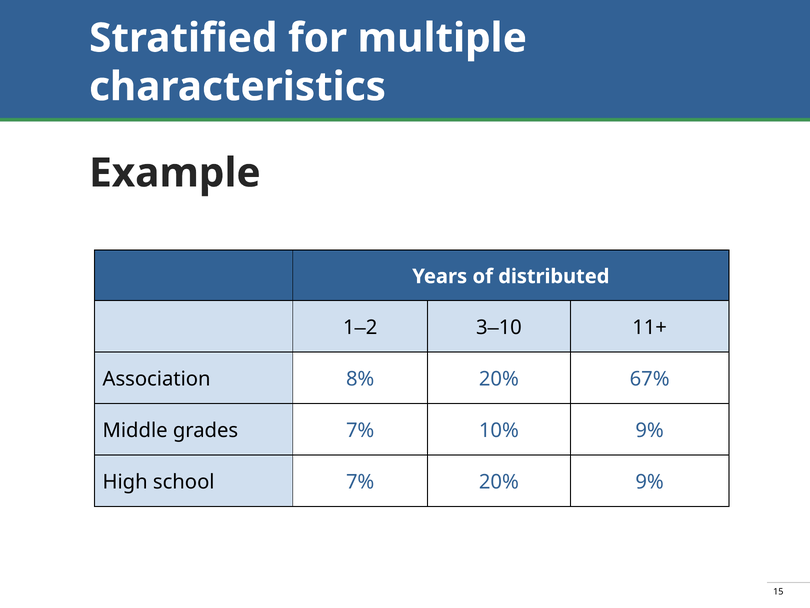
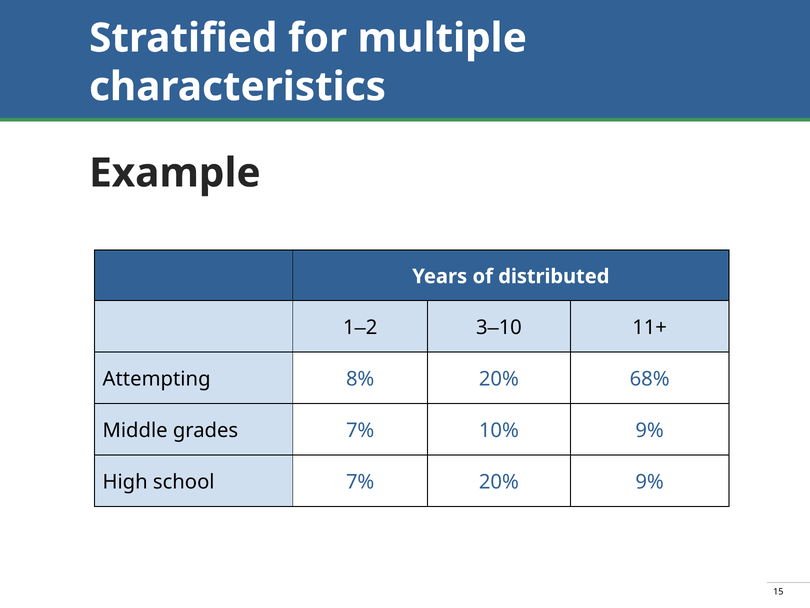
Association: Association -> Attempting (157, 379)
67%: 67% -> 68% (650, 379)
